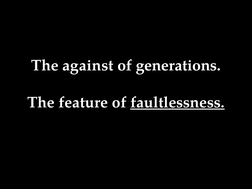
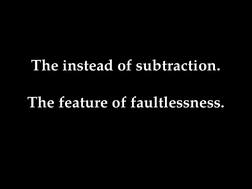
against: against -> instead (88, 66)
generations: generations -> subtraction (178, 66)
faultlessness underline: present -> none (177, 102)
